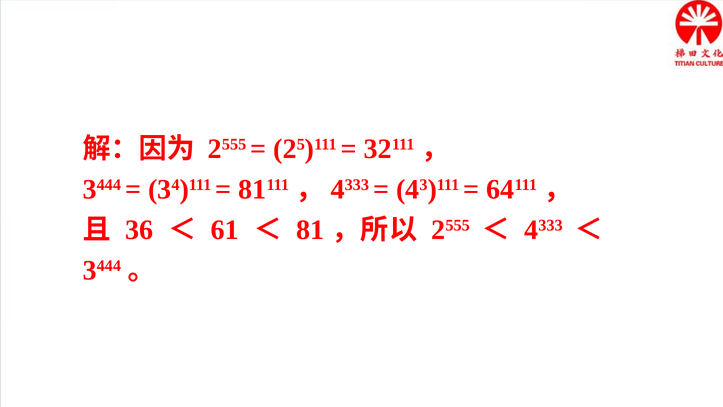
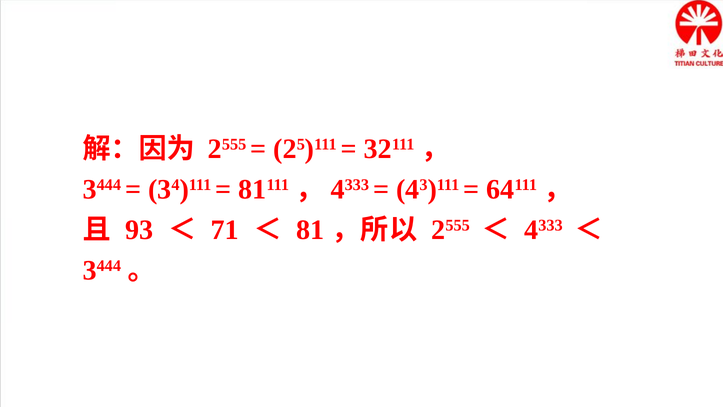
36: 36 -> 93 (139, 230)
61: 61 -> 71 (225, 230)
